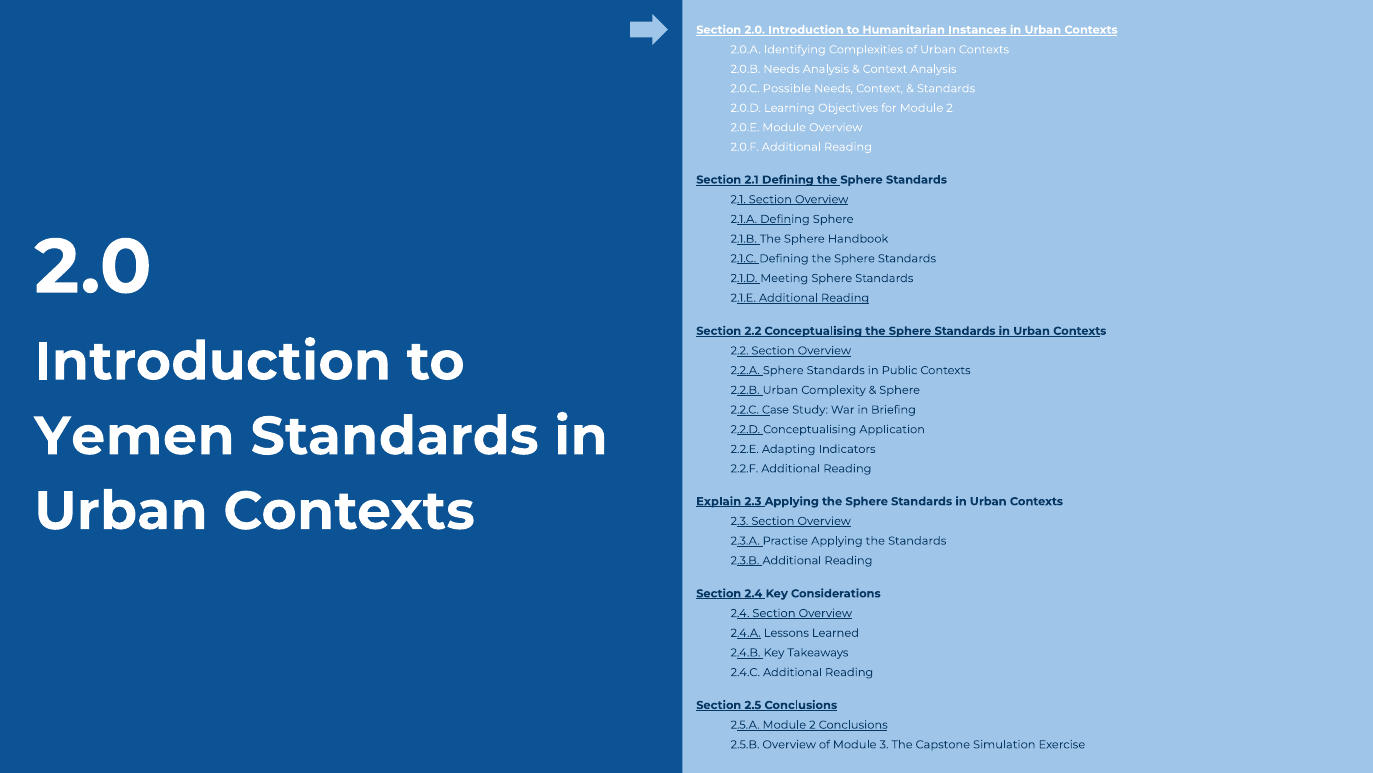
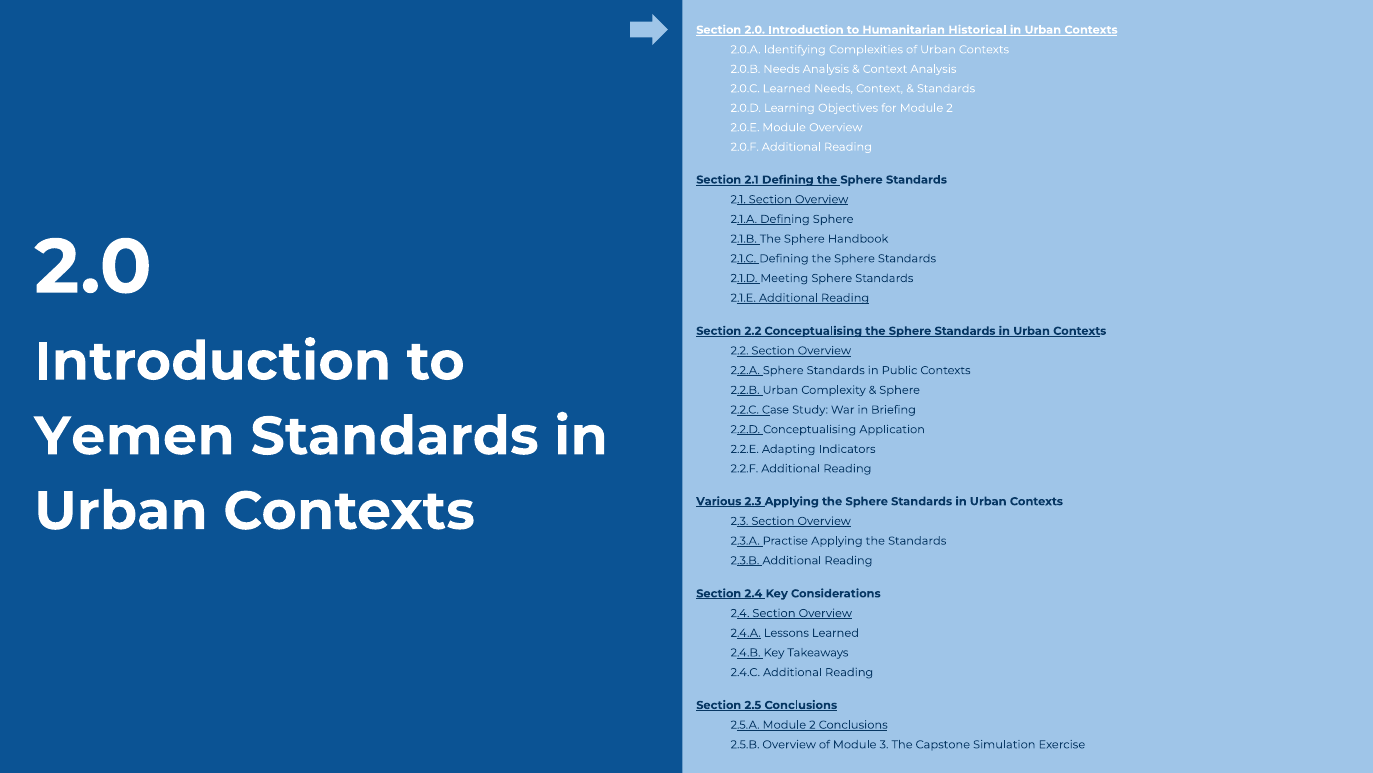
Instances: Instances -> Historical (977, 30)
2.0.C Possible: Possible -> Learned (787, 88)
Explain: Explain -> Various (719, 501)
